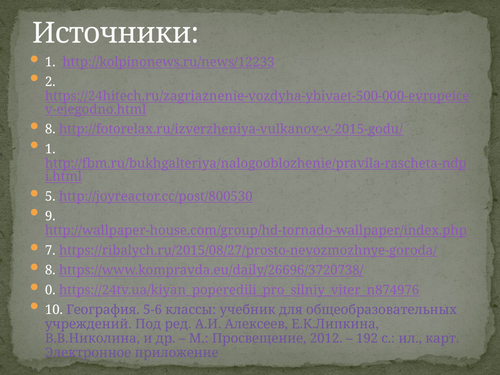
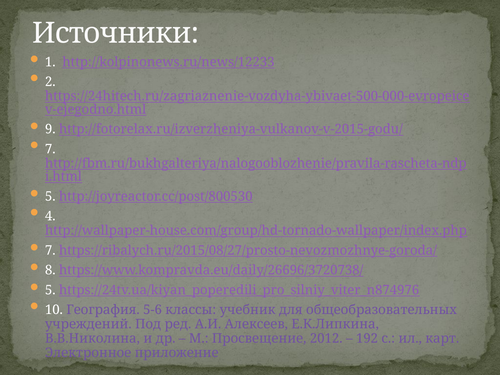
8: 8 -> 9 (50, 129)
1: 1 -> 7 (50, 149)
9: 9 -> 4 (50, 216)
0: 0 -> 5 (50, 290)
